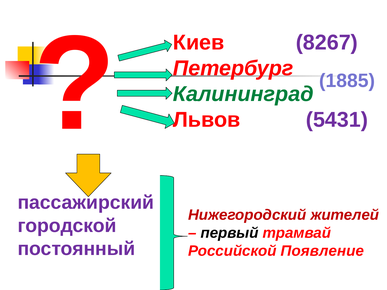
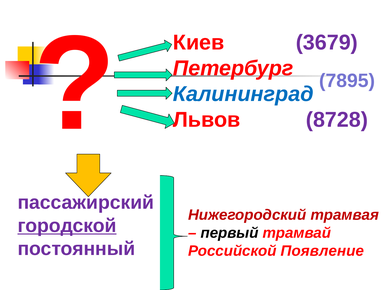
8267: 8267 -> 3679 (327, 43)
1885: 1885 -> 7895 (347, 81)
Калининград colour: green -> blue (243, 94)
5431: 5431 -> 8728 (337, 120)
жителей: жителей -> трамвая (345, 215)
городской underline: none -> present (67, 226)
